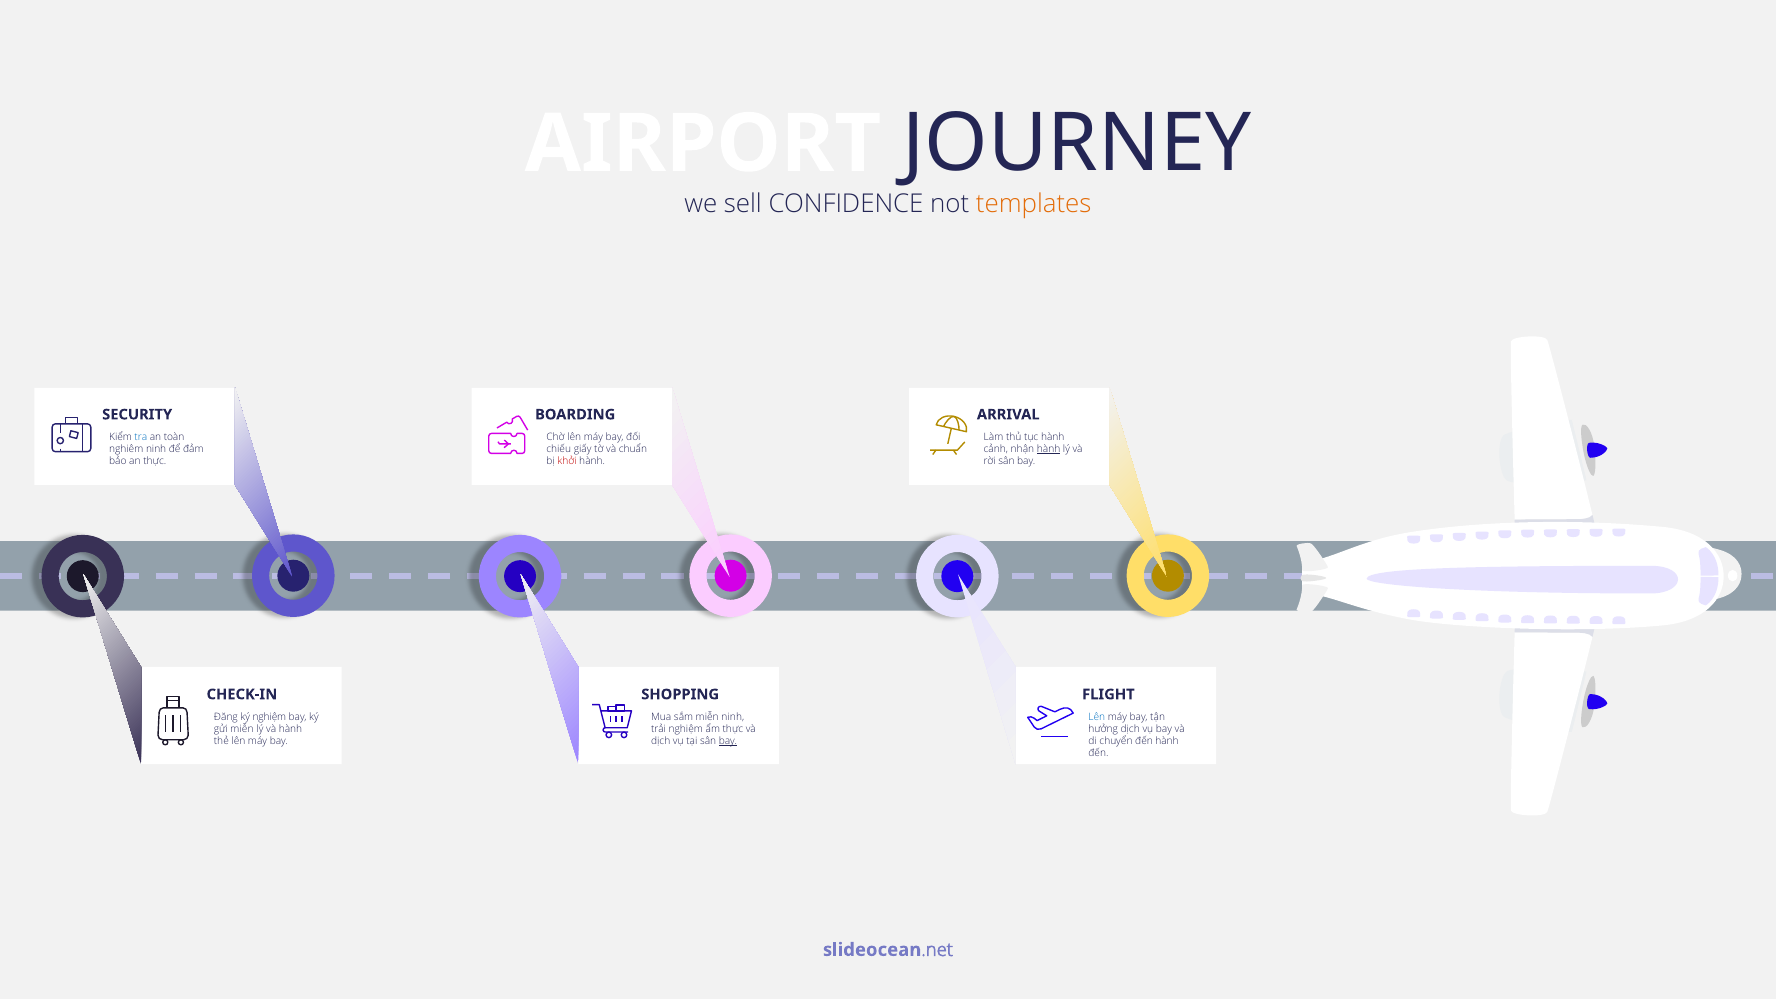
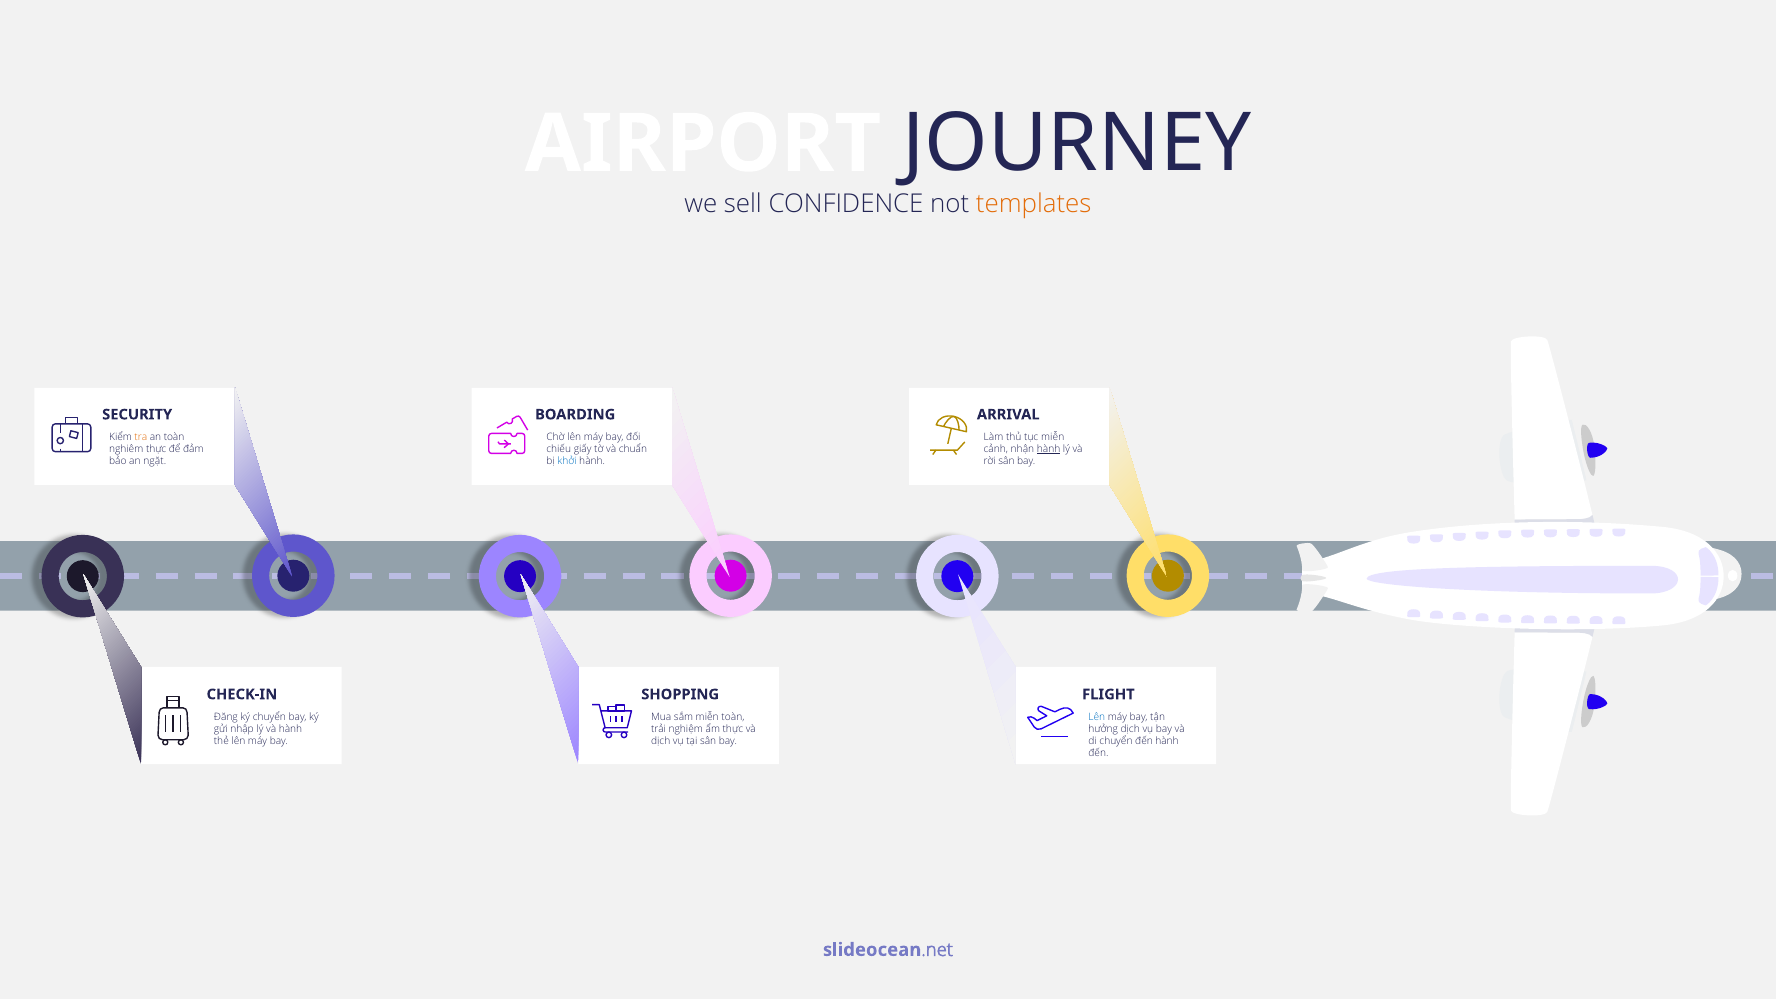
tra colour: blue -> orange (141, 437)
tục hành: hành -> miễn (1053, 437)
nghiêm ninh: ninh -> thực (156, 449)
an thực: thực -> ngặt (155, 462)
khởi colour: red -> blue (567, 462)
ký nghiệm: nghiệm -> chuyển (269, 717)
miễn ninh: ninh -> toàn (733, 717)
gửi miễn: miễn -> nhập (242, 729)
bay underline: present -> none (728, 741)
